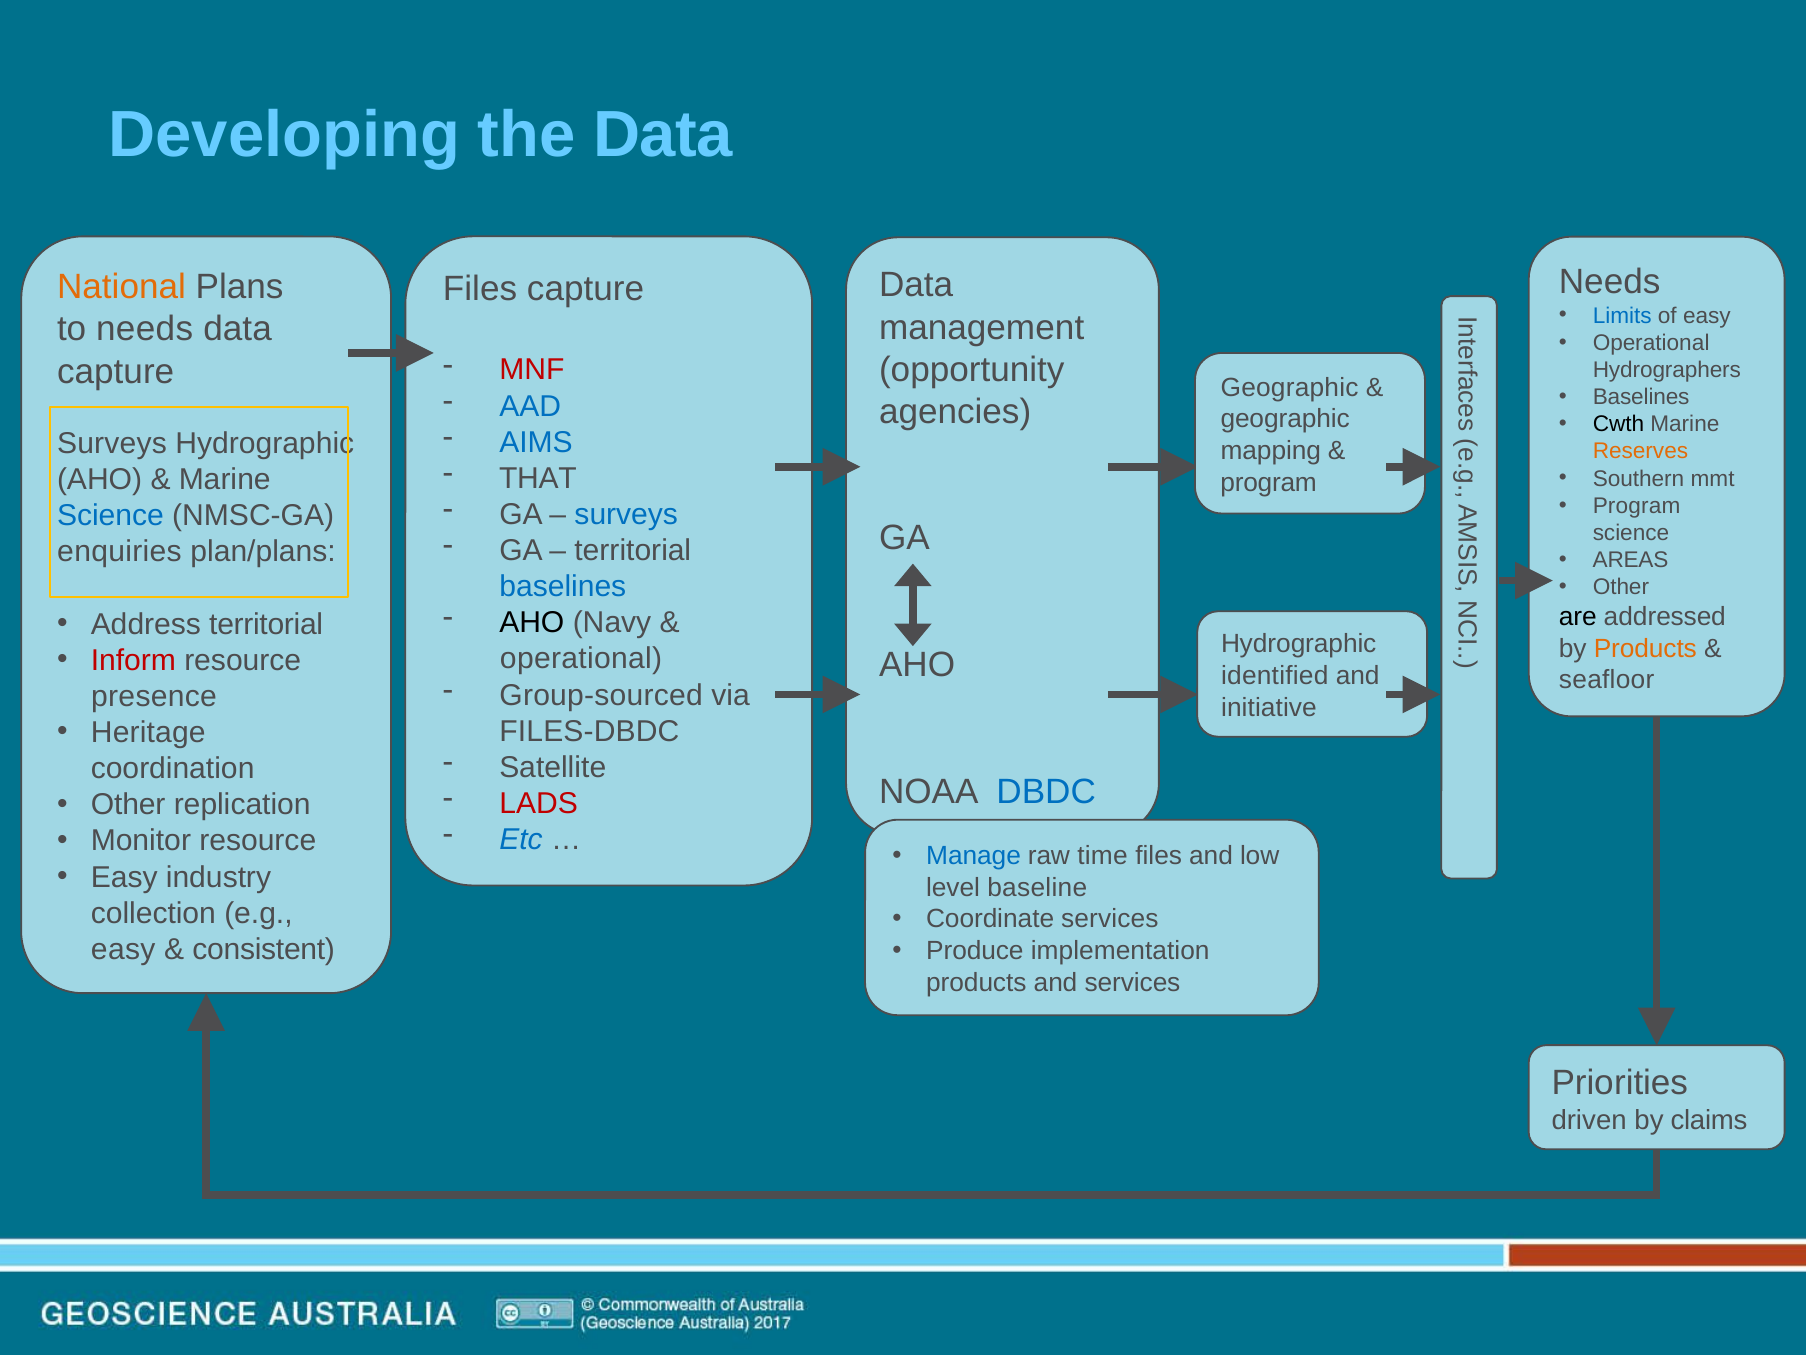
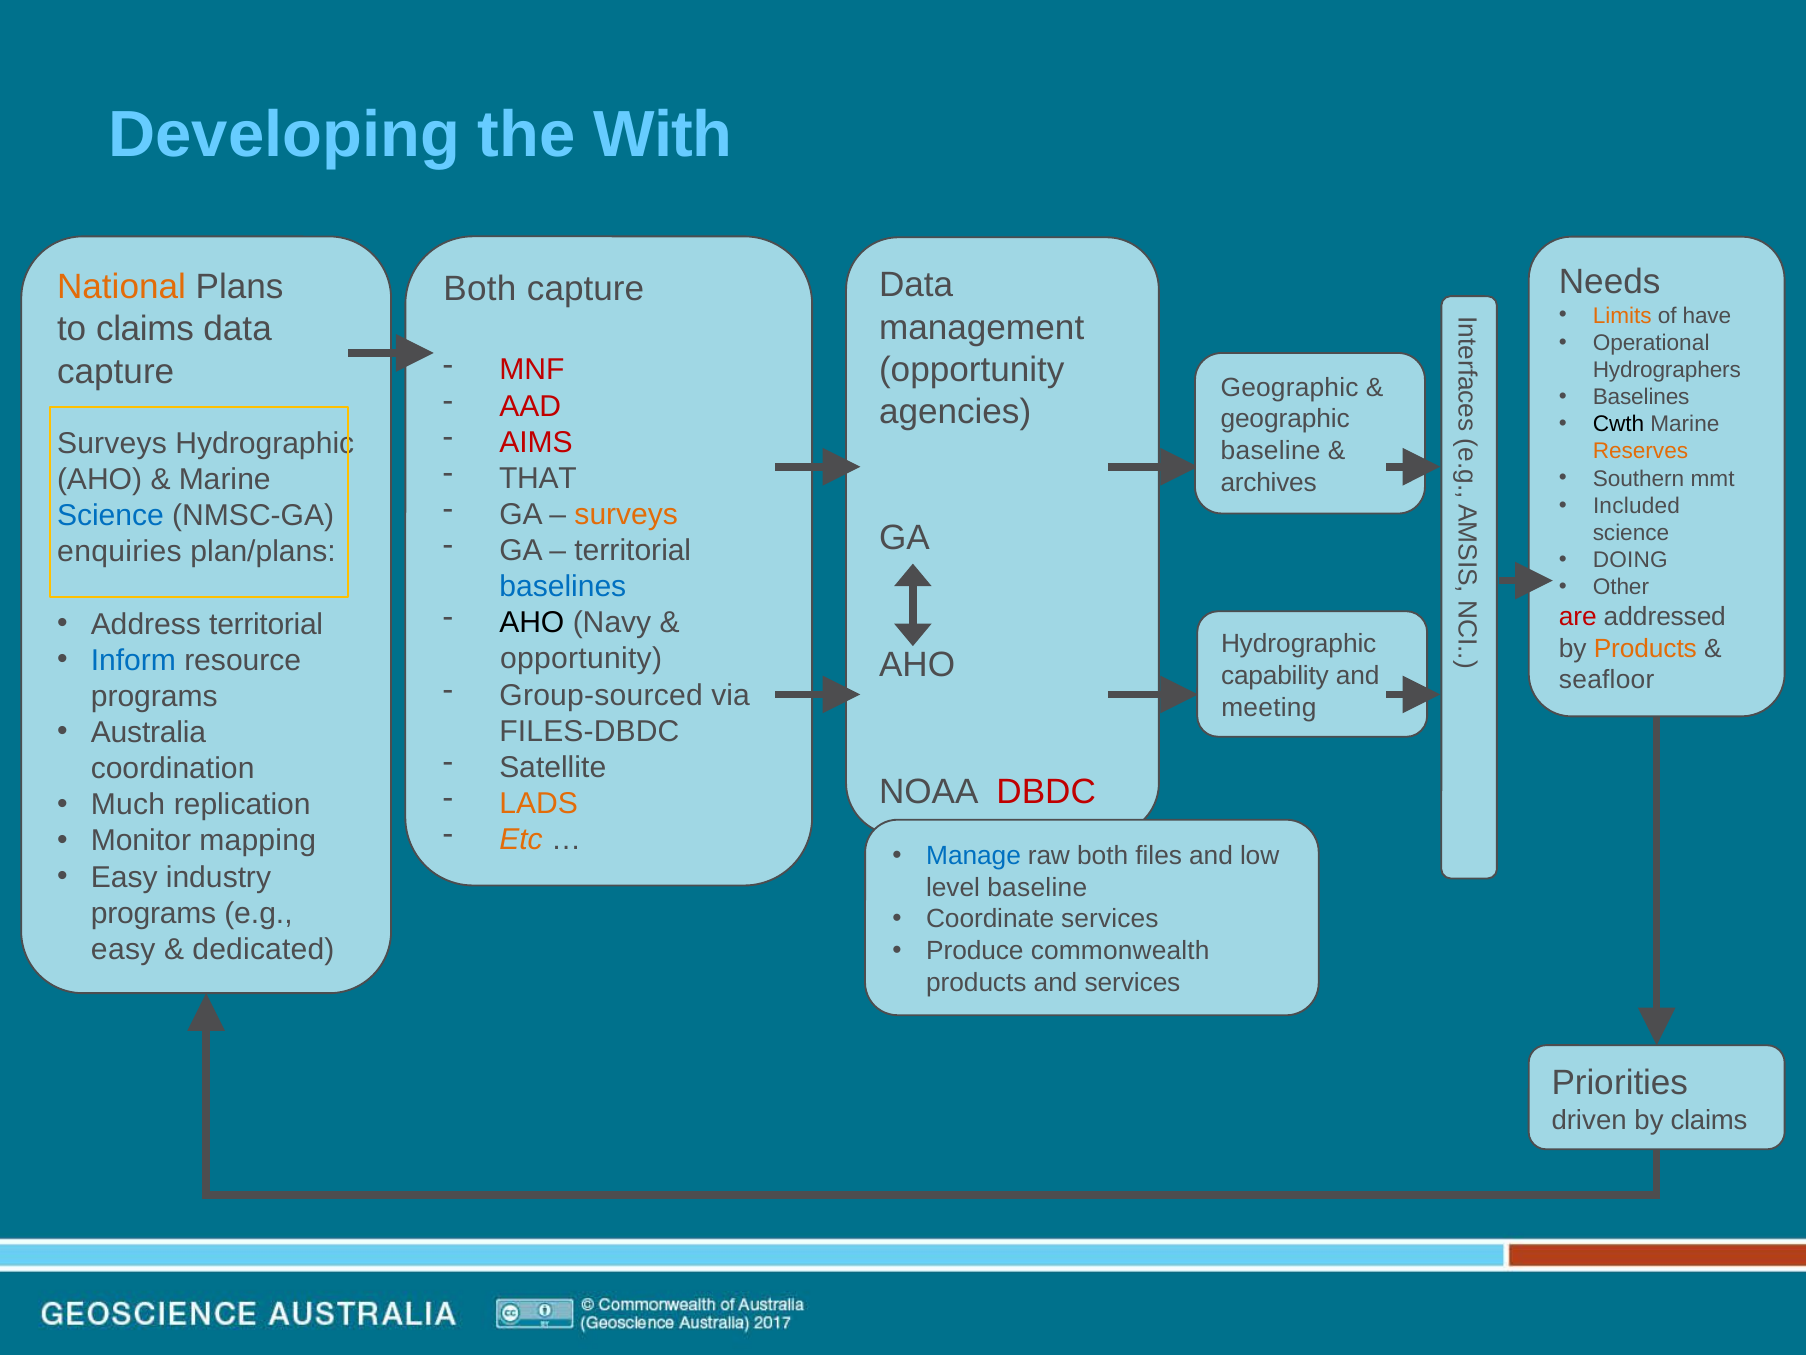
the Data: Data -> With (663, 135)
Files: Files -> Both (480, 289)
Limits colour: blue -> orange (1622, 316)
of easy: easy -> have (1707, 316)
to needs: needs -> claims (145, 329)
AAD colour: blue -> red (530, 406)
AIMS colour: blue -> red (536, 442)
mapping: mapping -> baseline (1271, 451)
program: program -> archives (1269, 482)
Program: Program -> Included (1637, 506)
surveys colour: blue -> orange (626, 514)
AREAS: AREAS -> DOING (1630, 560)
are colour: black -> red (1578, 617)
Inform colour: red -> blue (133, 660)
operational: operational -> opportunity (581, 659)
identified: identified -> capability (1275, 676)
presence: presence -> programs (154, 696)
initiative: initiative -> meeting (1269, 707)
Heritage: Heritage -> Australia (148, 732)
DBDC colour: blue -> red (1046, 791)
LADS colour: red -> orange (539, 803)
Other: Other -> Much (128, 805)
Etc colour: blue -> orange (521, 839)
Monitor resource: resource -> mapping (258, 841)
raw time: time -> both (1103, 856)
collection: collection -> programs (153, 913)
consistent: consistent -> dedicated (263, 949)
implementation: implementation -> commonwealth (1120, 950)
